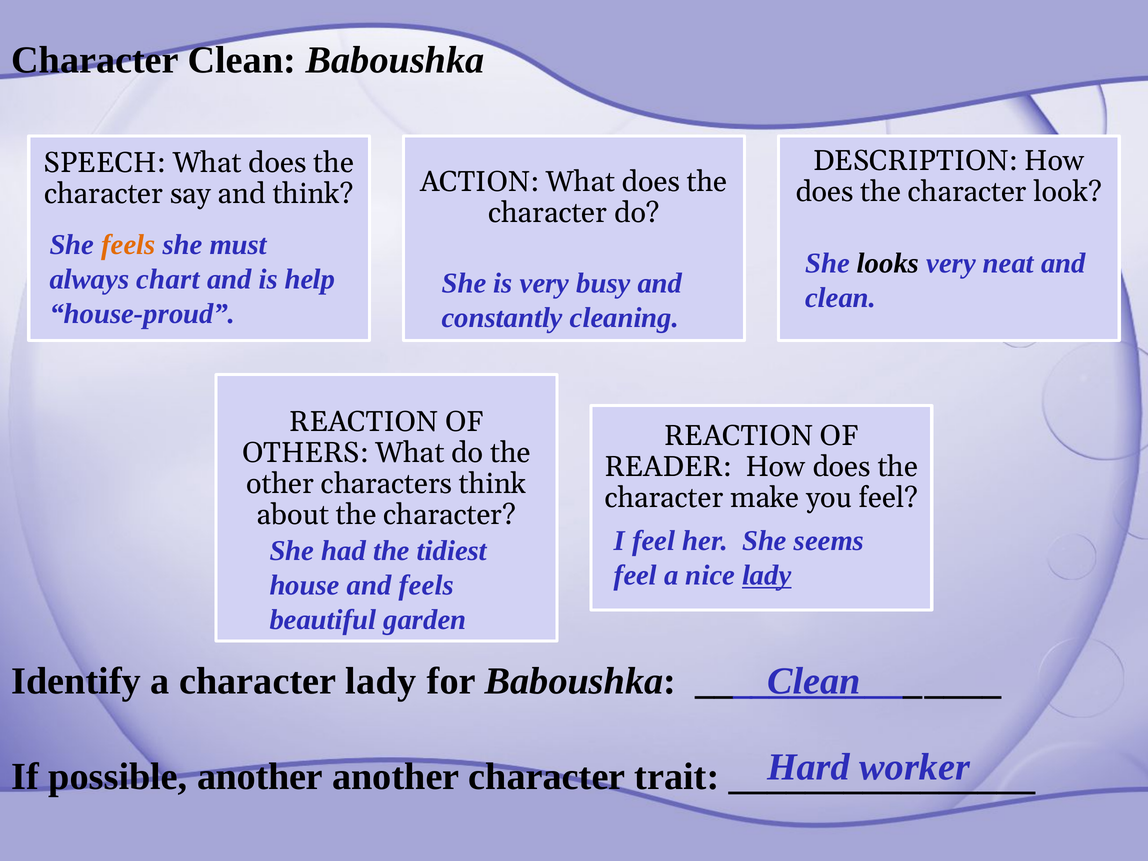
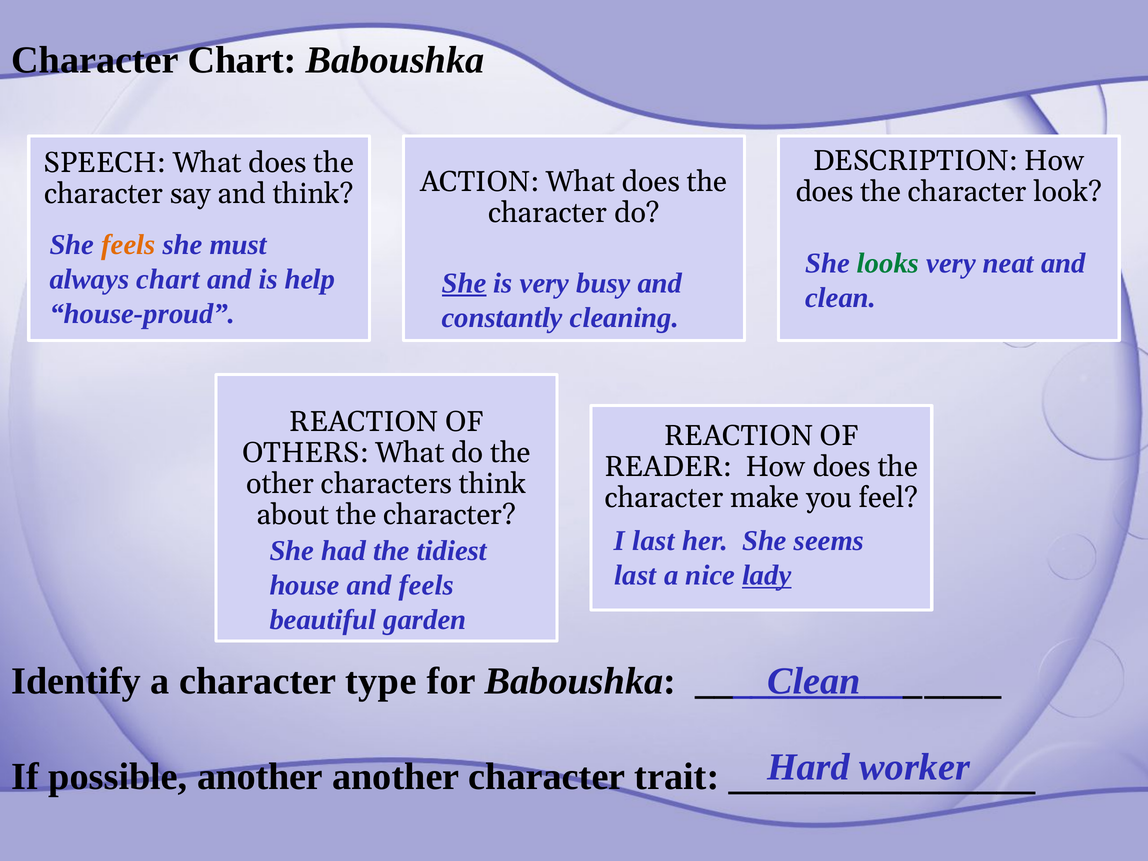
Character Clean: Clean -> Chart (242, 60)
looks colour: black -> green (888, 263)
She underline: none -> present (464, 283)
I feel: feel -> last (654, 541)
feel: feel -> last (635, 575)
character lady: lady -> type (381, 681)
